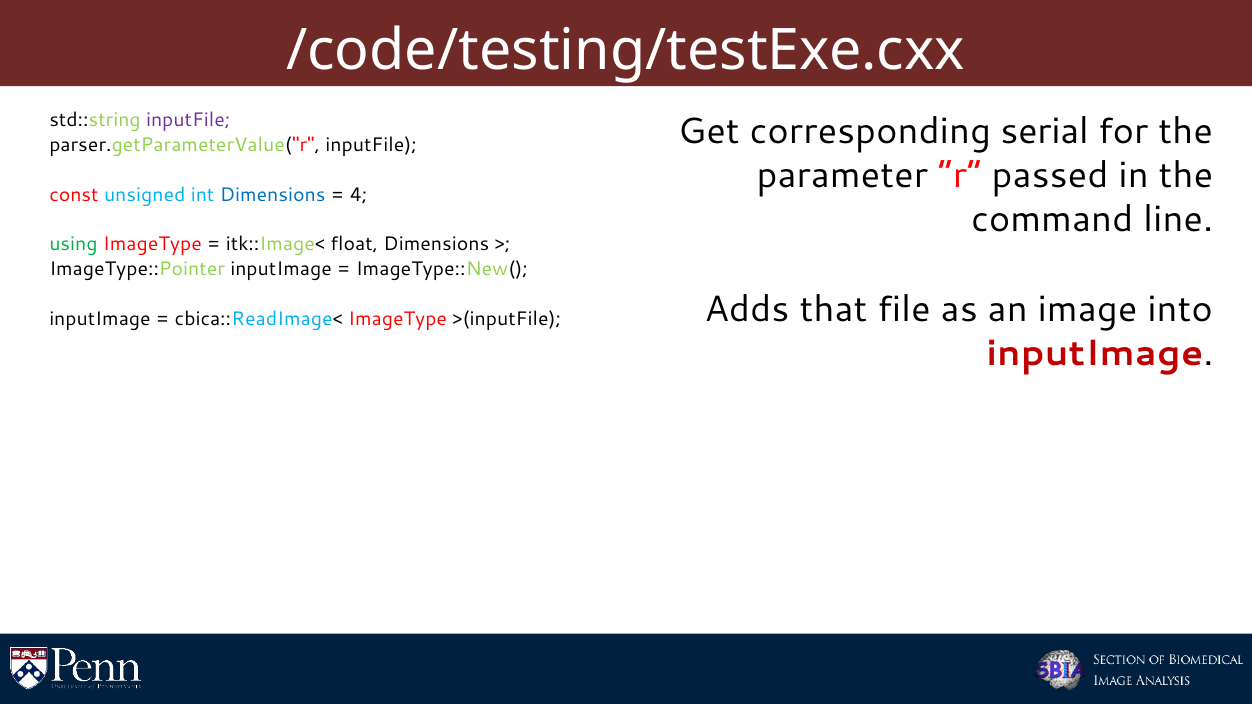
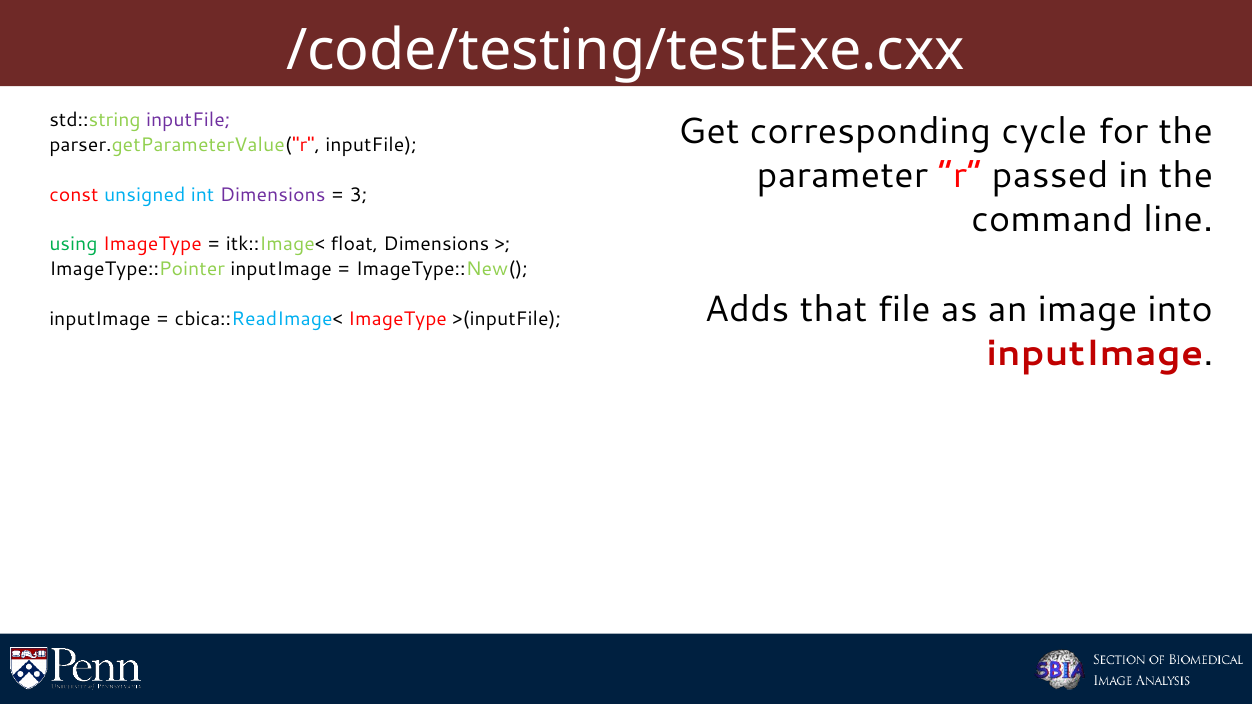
serial: serial -> cycle (1044, 132)
Dimensions colour: blue -> purple (273, 195)
4: 4 -> 3 (359, 195)
